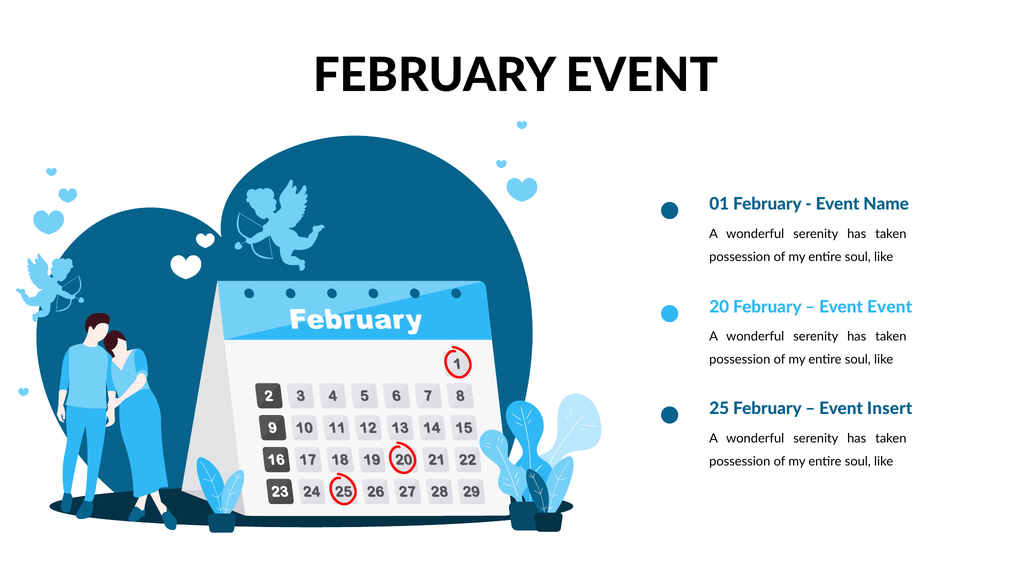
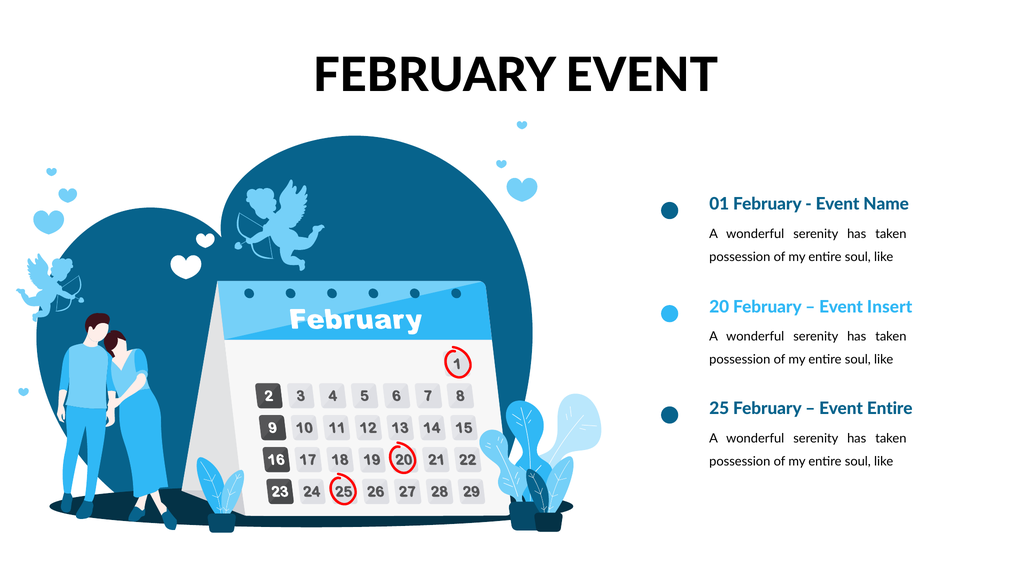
Event Event: Event -> Insert (890, 307)
Event Insert: Insert -> Entire (890, 409)
